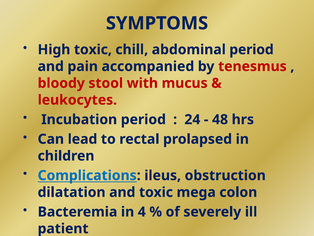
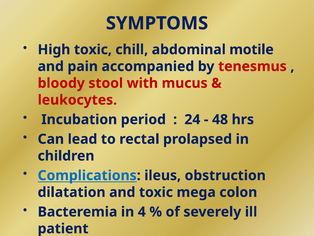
abdominal period: period -> motile (252, 50)
